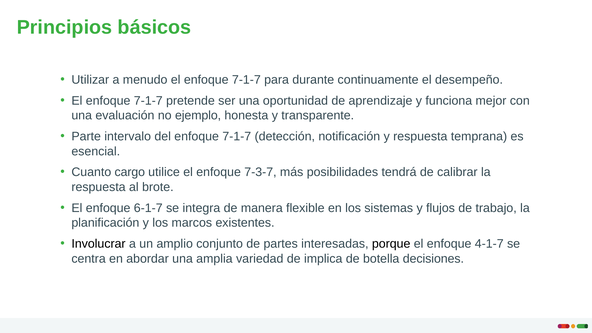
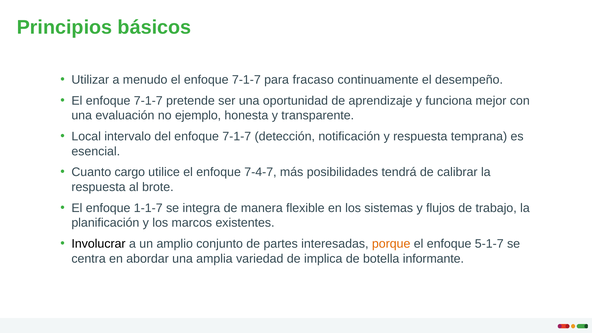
durante: durante -> fracaso (313, 80)
Parte: Parte -> Local (86, 136)
7-3-7: 7-3-7 -> 7-4-7 (260, 172)
6-1-7: 6-1-7 -> 1-1-7 (148, 208)
porque colour: black -> orange (391, 244)
4-1-7: 4-1-7 -> 5-1-7 (489, 244)
decisiones: decisiones -> informante (433, 259)
